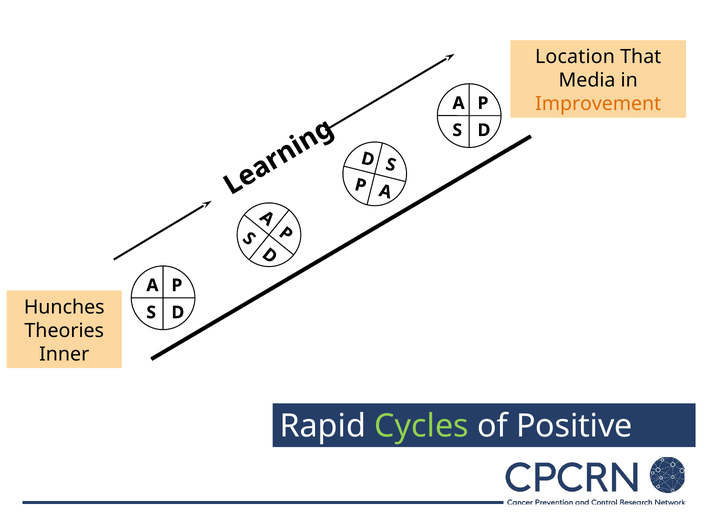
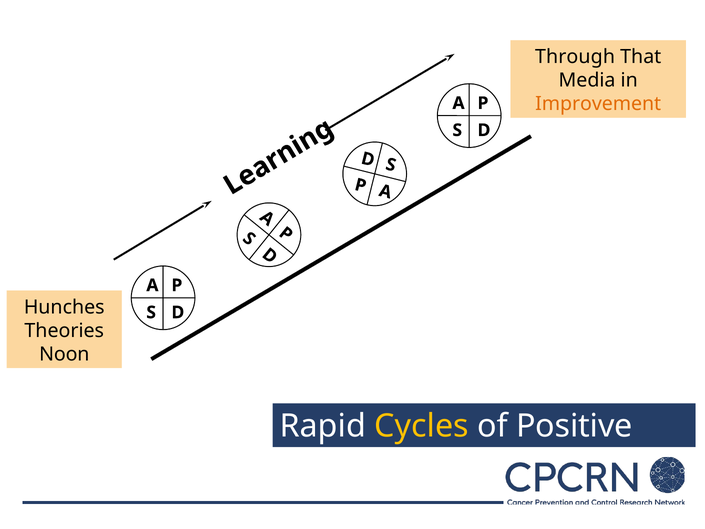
Location: Location -> Through (575, 57)
Inner: Inner -> Noon (64, 354)
Cycles colour: light green -> yellow (422, 426)
